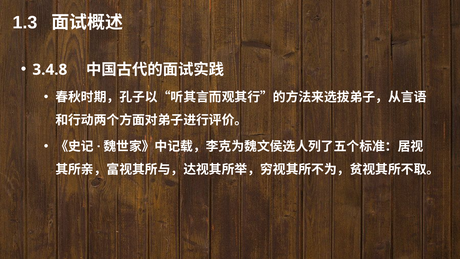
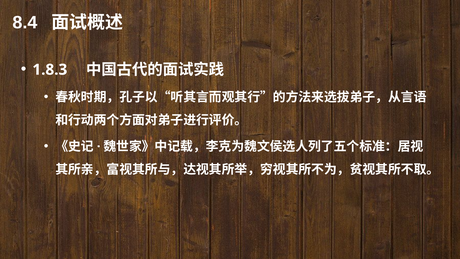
1.3: 1.3 -> 8.4 (25, 23)
3.4.8: 3.4.8 -> 1.8.3 (50, 70)
